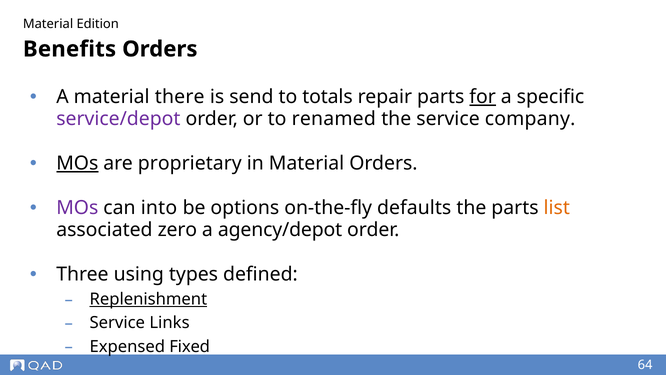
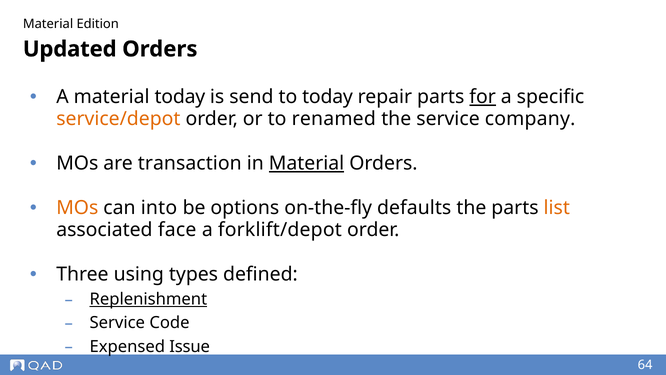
Benefits: Benefits -> Updated (70, 49)
material there: there -> today (180, 97)
to totals: totals -> today (328, 97)
service/depot colour: purple -> orange (118, 119)
MOs underline: present -> none (77, 163)
proprietary: proprietary -> transaction (190, 163)
Material underline: none -> present (307, 163)
MOs colour: purple -> orange (77, 207)
zero: zero -> face (177, 230)
agency/depot: agency/depot -> forklift/depot (280, 230)
Links: Links -> Code (170, 323)
Fixed: Fixed -> Issue (190, 346)
